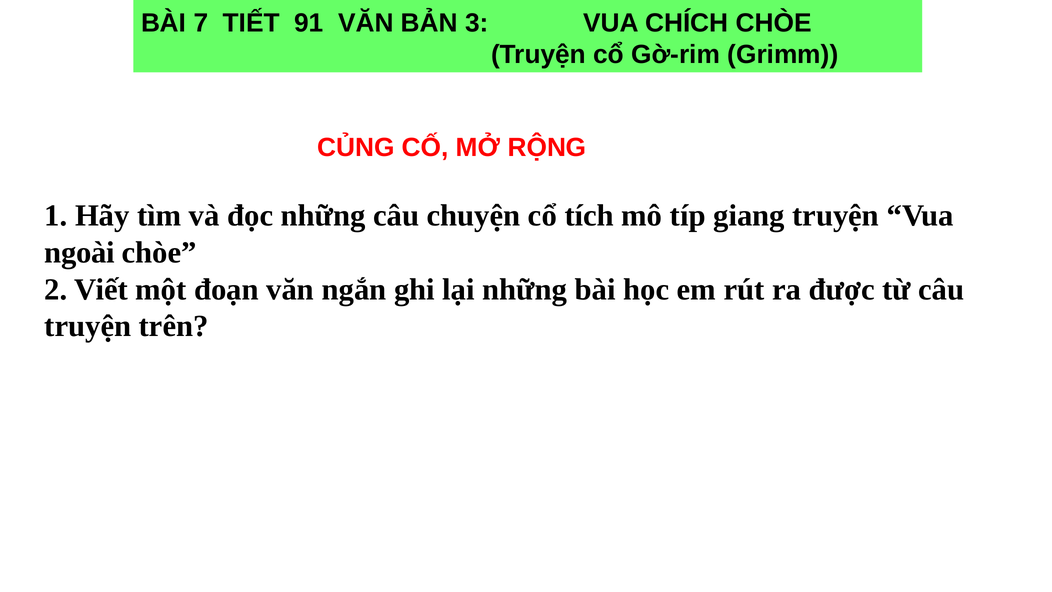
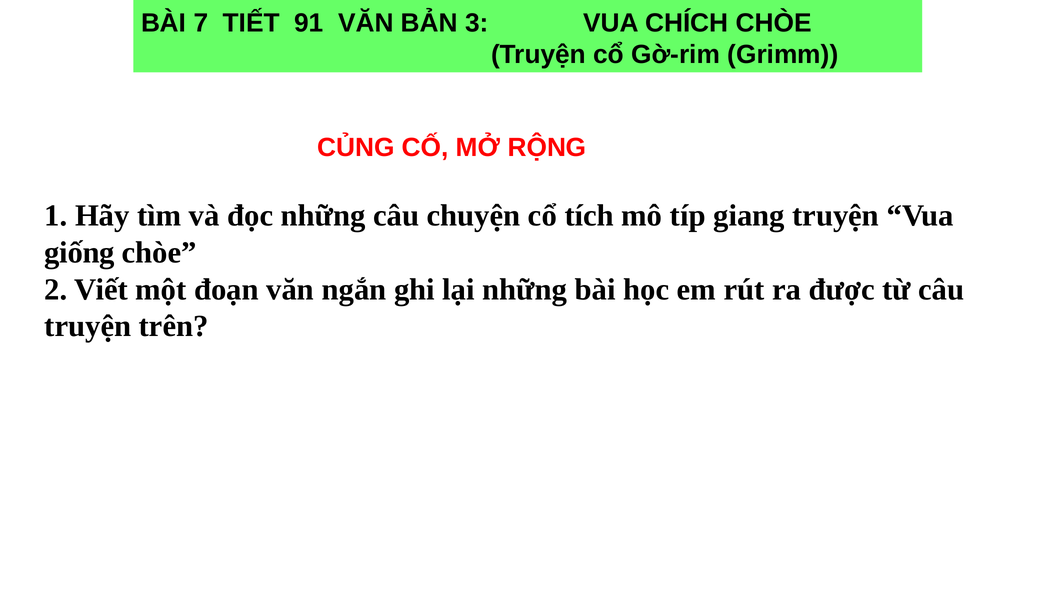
ngoài: ngoài -> giống (79, 252)
